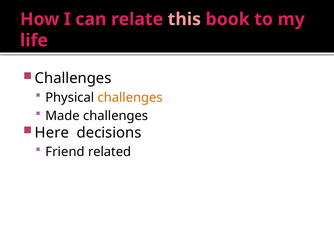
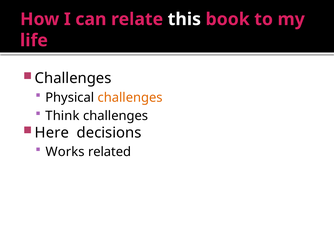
this colour: pink -> white (184, 19)
Made: Made -> Think (63, 116)
Friend: Friend -> Works (65, 152)
